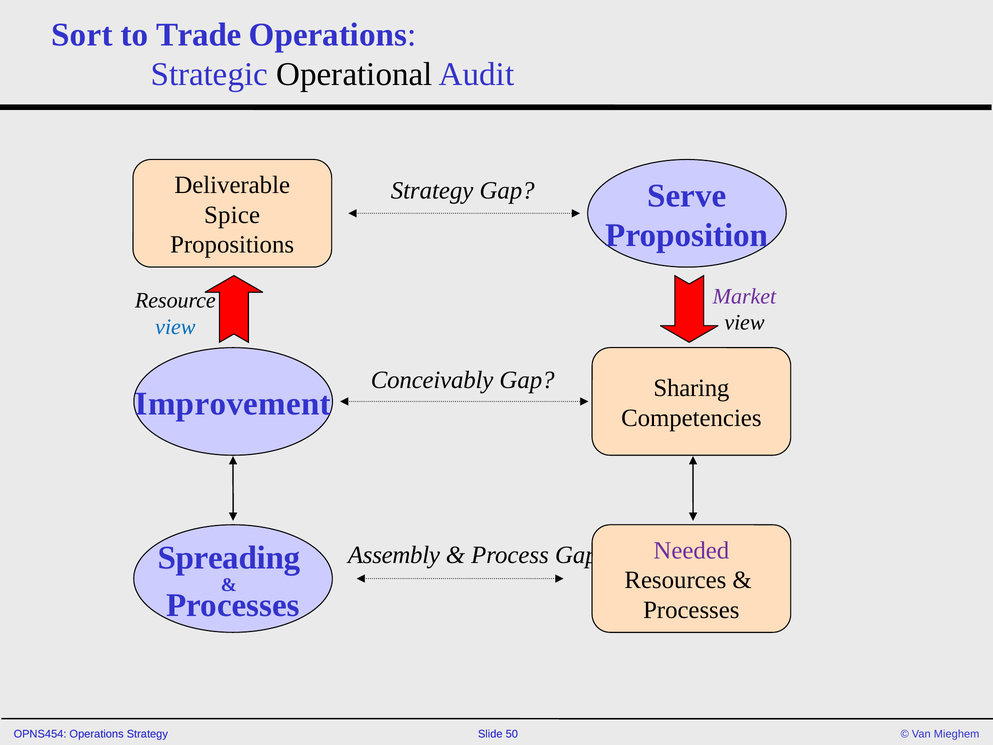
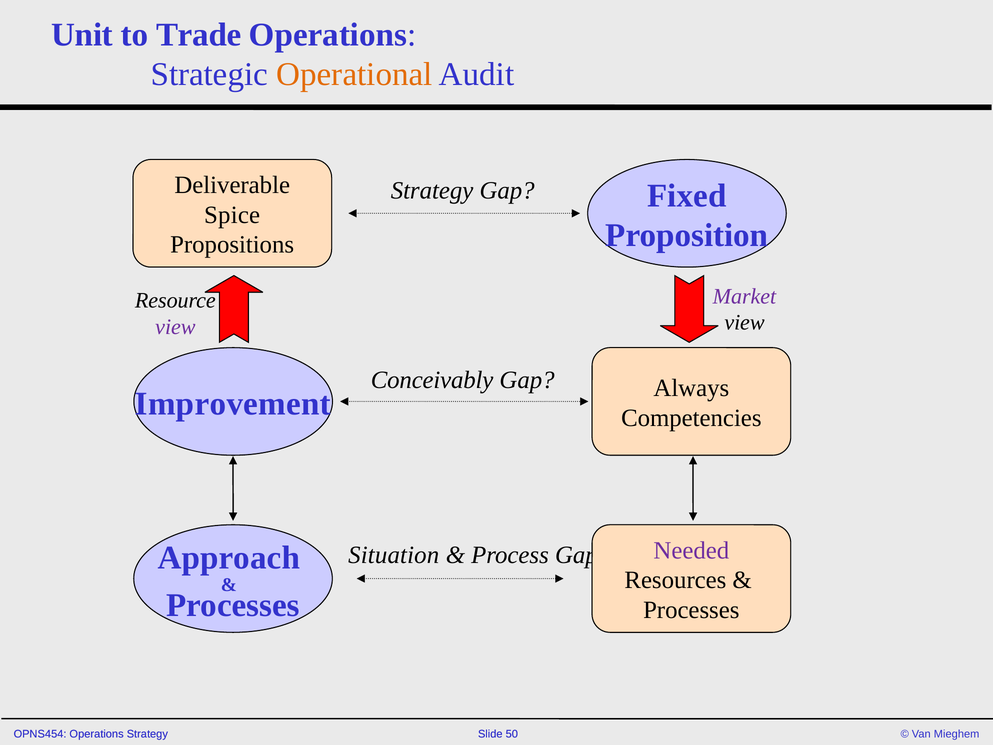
Sort: Sort -> Unit (82, 35)
Operational colour: black -> orange (354, 74)
Serve: Serve -> Fixed (687, 196)
view colour: blue -> purple (175, 327)
Sharing: Sharing -> Always (691, 388)
Spreading: Spreading -> Approach (229, 558)
Assembly: Assembly -> Situation (394, 555)
